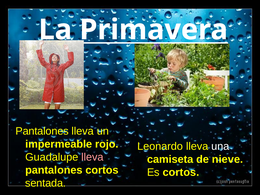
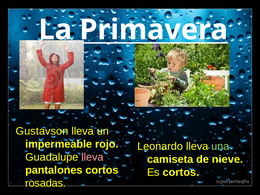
Pantalones: Pantalones -> Gustavson (42, 131)
una colour: white -> light green (220, 146)
sentada: sentada -> rosadas (46, 183)
